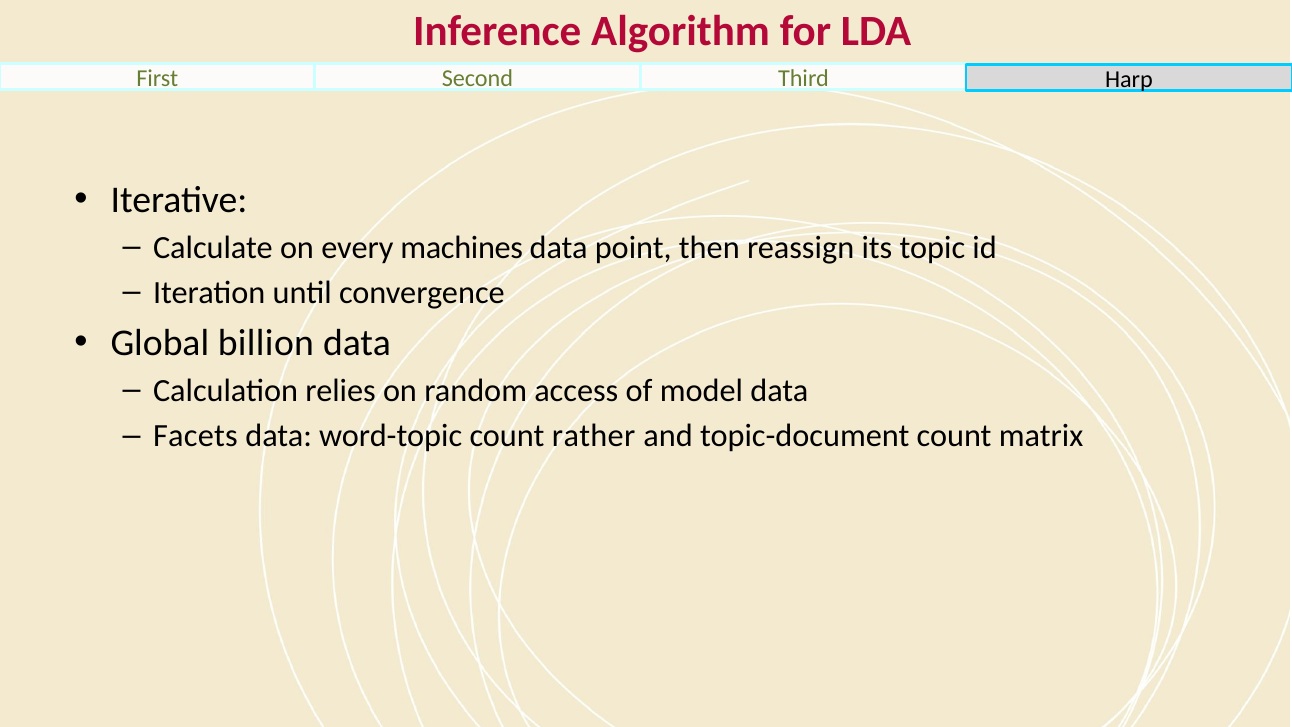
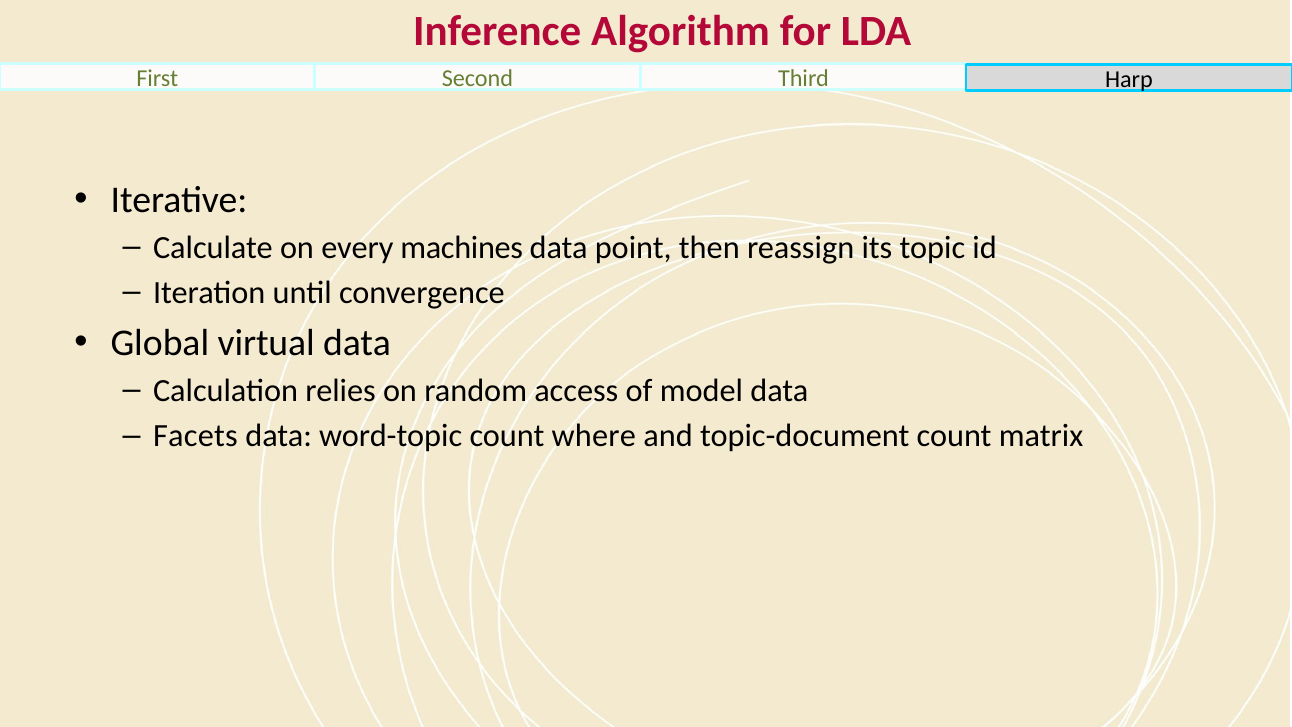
billion: billion -> virtual (266, 343)
rather: rather -> where (594, 436)
